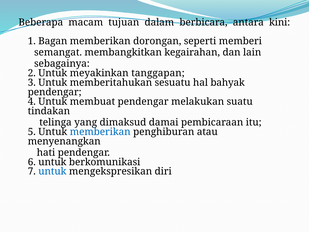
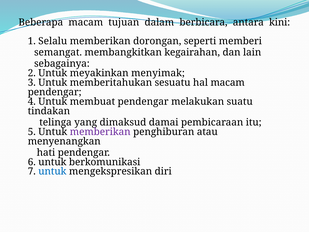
Bagan: Bagan -> Selalu (53, 41)
tanggapan: tanggapan -> menyimak (158, 73)
hal bahyak: bahyak -> macam (228, 83)
memberikan colour: blue -> purple (100, 132)
